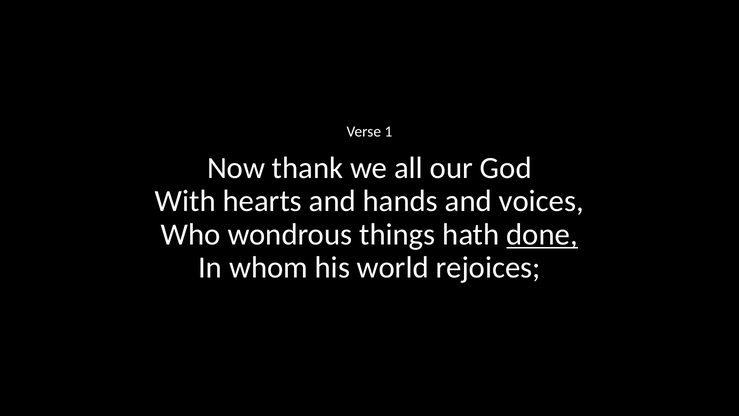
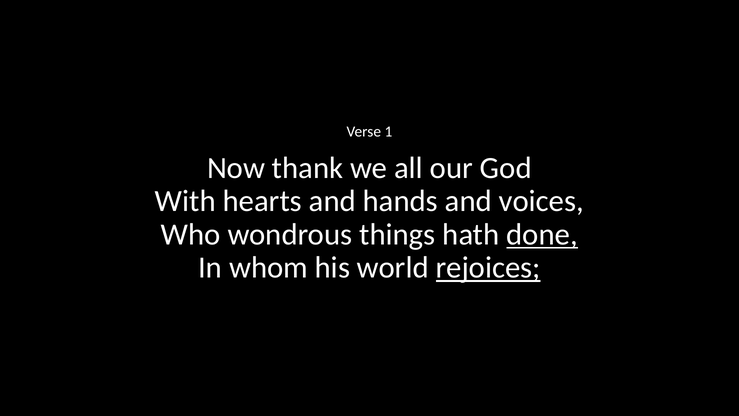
rejoices underline: none -> present (488, 268)
